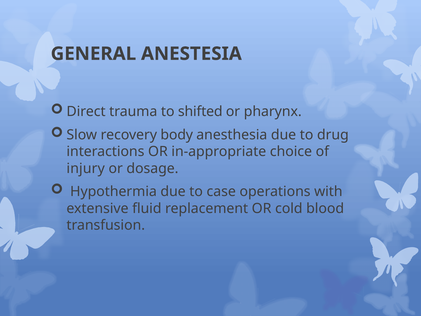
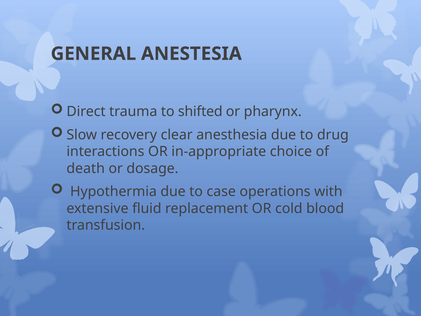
body: body -> clear (177, 135)
injury: injury -> death (86, 168)
